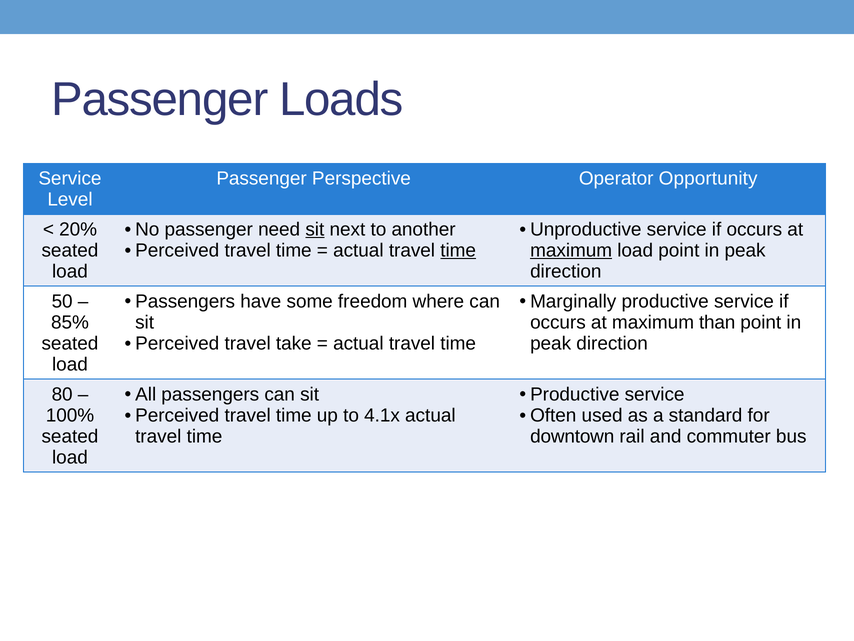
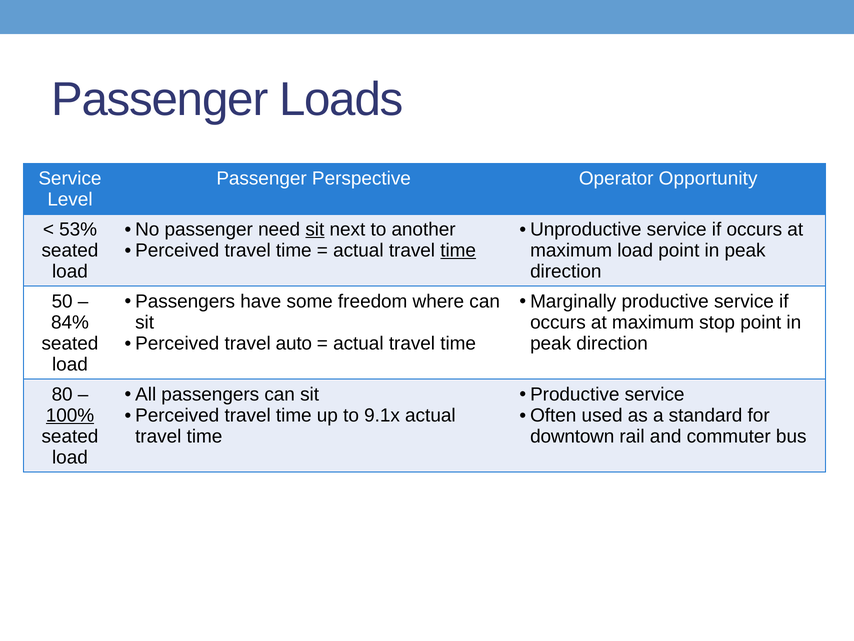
20%: 20% -> 53% (78, 229)
maximum underline: present -> none (571, 250)
85%: 85% -> 84% (70, 322)
than: than -> stop (717, 322)
take: take -> auto (294, 343)
4.1x: 4.1x -> 9.1x (382, 415)
100% underline: none -> present (70, 415)
